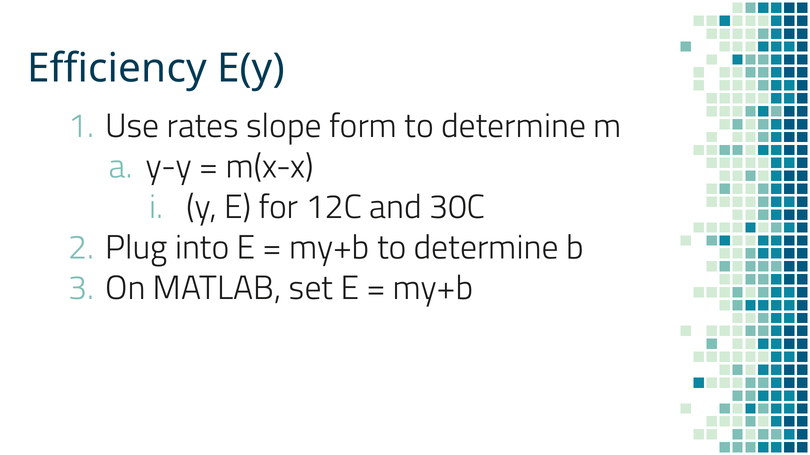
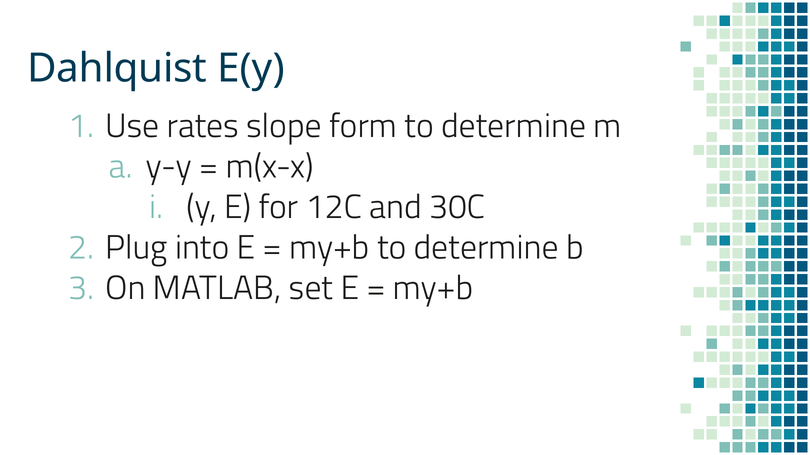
Efficiency: Efficiency -> Dahlquist (117, 69)
